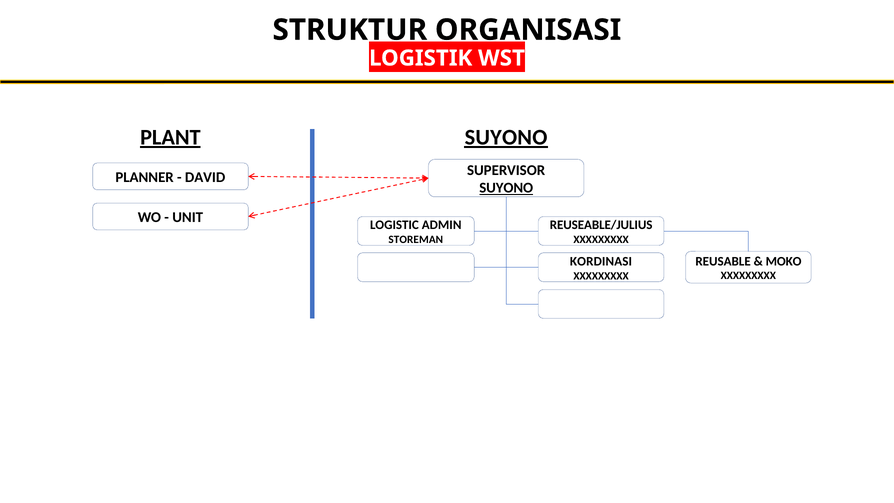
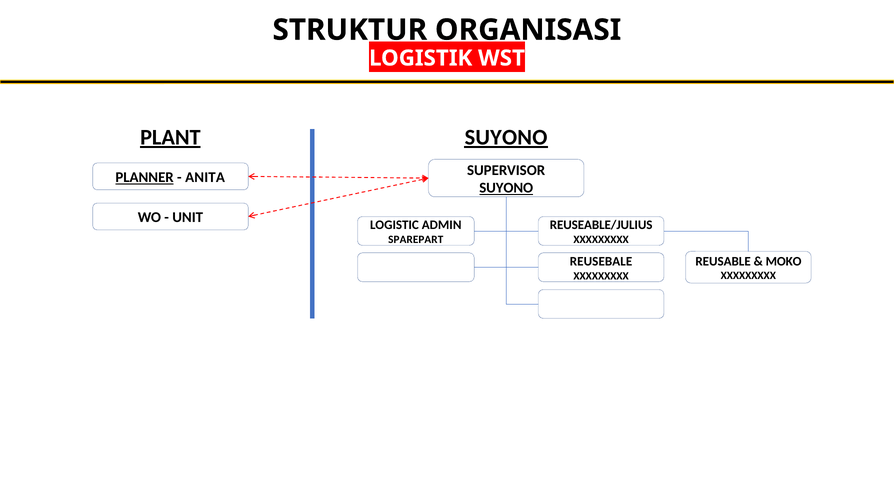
PLANNER underline: none -> present (145, 177)
DAVID: DAVID -> ANITA (205, 177)
STOREMAN: STOREMAN -> SPAREPART (416, 239)
KORDINASI: KORDINASI -> REUSEBALE (601, 261)
